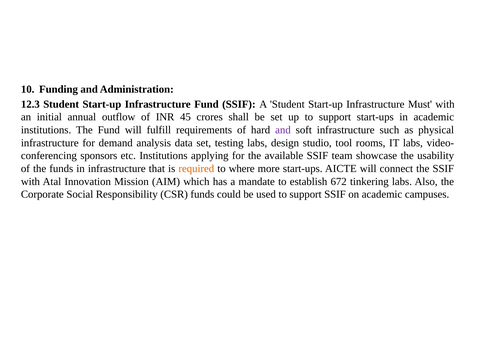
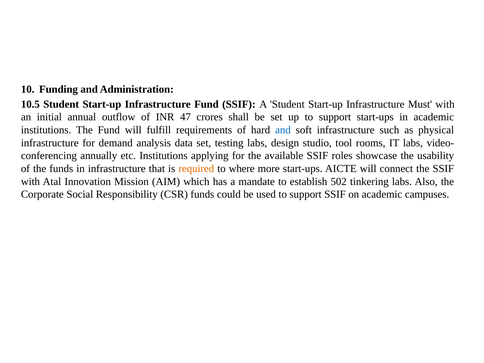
12.3: 12.3 -> 10.5 (30, 104)
45: 45 -> 47 (185, 117)
and colour: purple -> blue (283, 130)
sponsors: sponsors -> annually (99, 156)
team: team -> roles (342, 156)
672: 672 -> 502 (339, 181)
